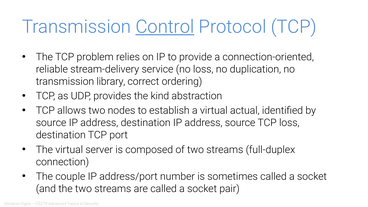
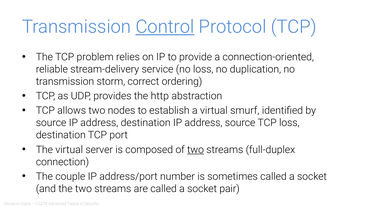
library: library -> storm (111, 82)
kind: kind -> http (160, 96)
actual: actual -> smurf (245, 111)
two underline: none -> present (196, 150)
